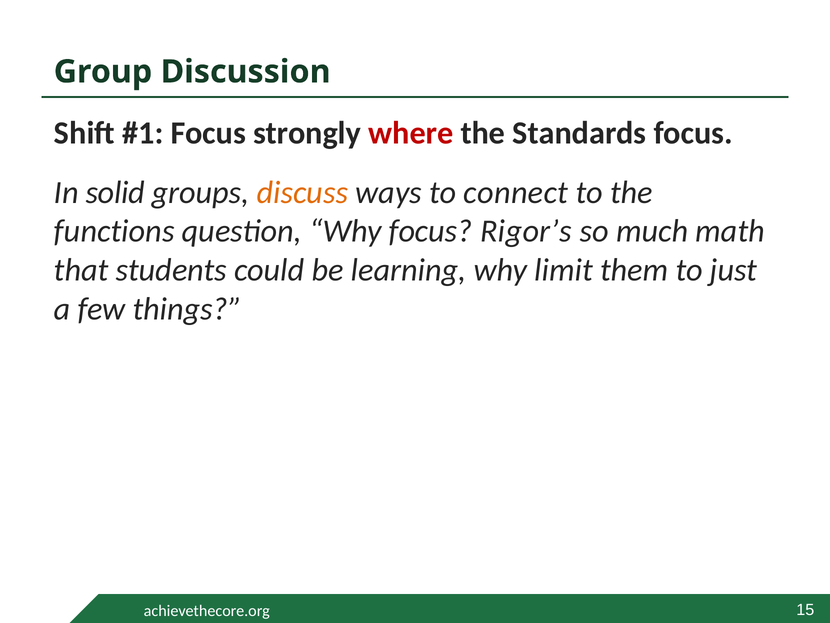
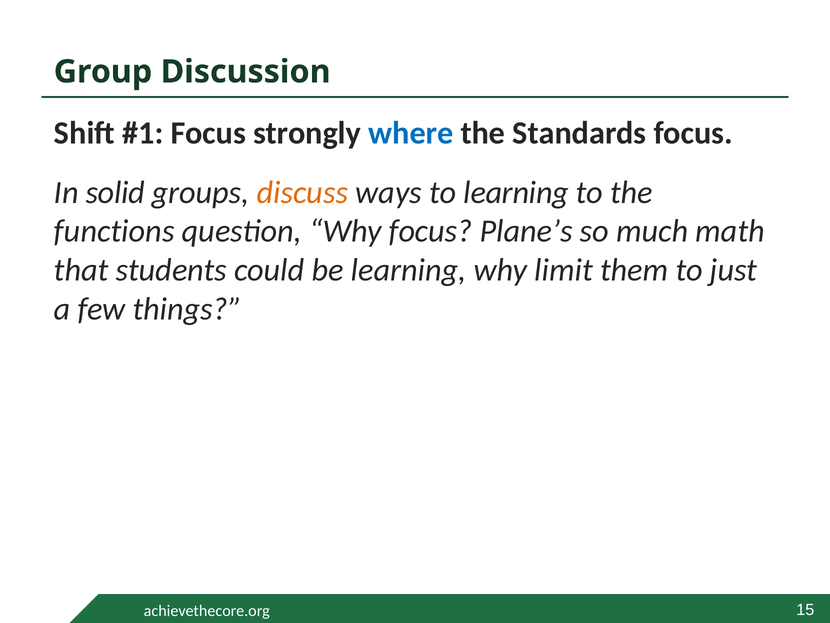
where colour: red -> blue (411, 133)
to connect: connect -> learning (516, 192)
Rigor’s: Rigor’s -> Plane’s (526, 231)
